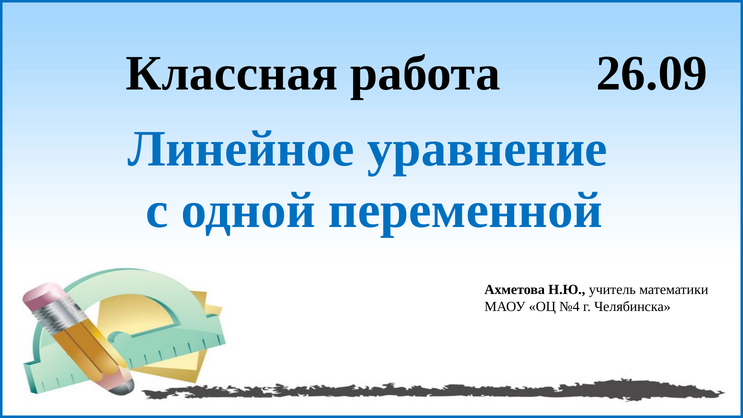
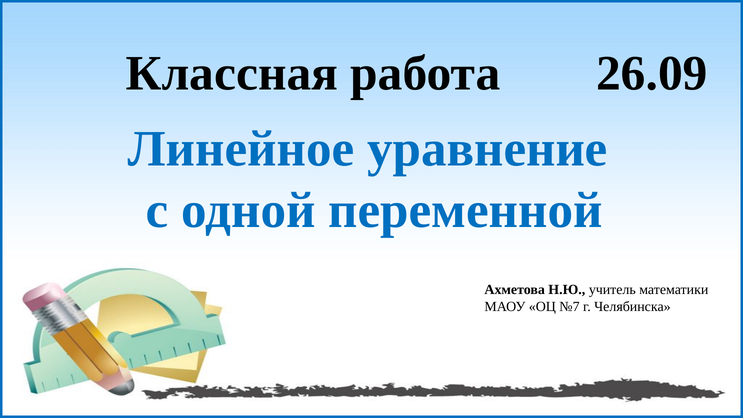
№4: №4 -> №7 (569, 307)
